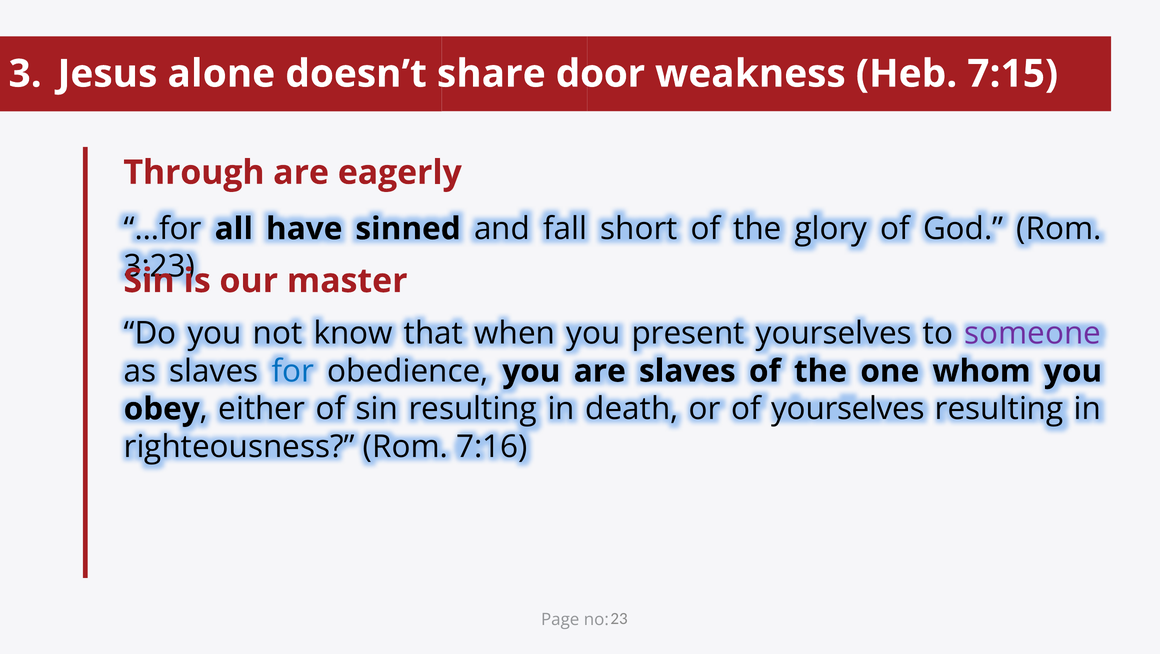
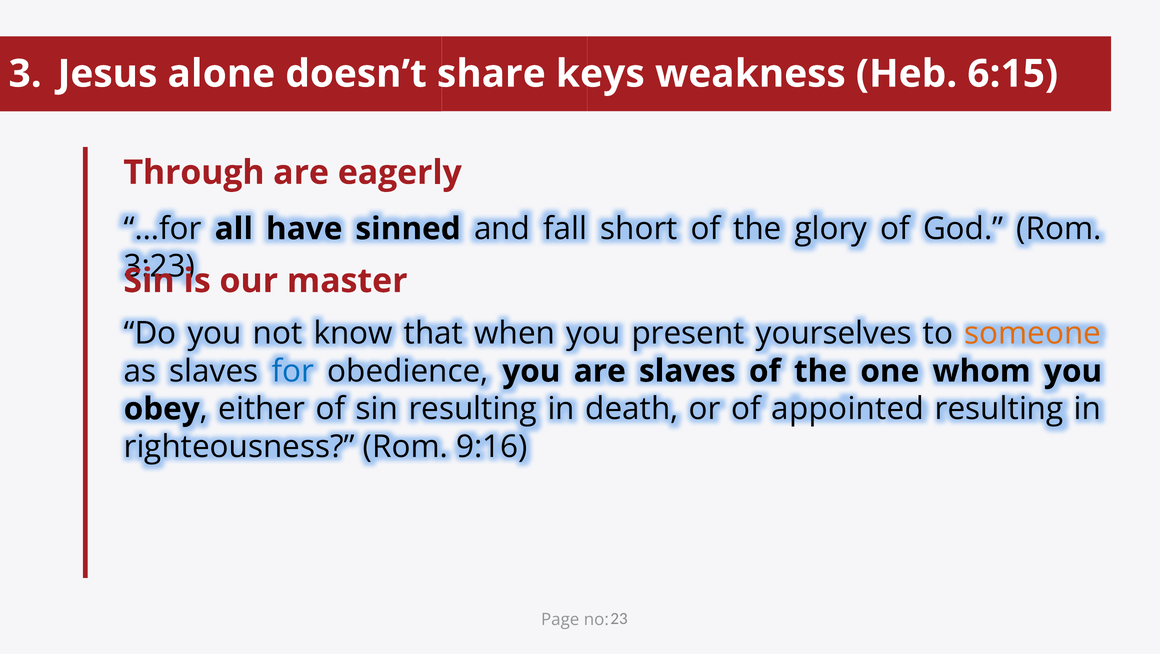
door: door -> keys (600, 74)
7:15: 7:15 -> 6:15 (1013, 74)
someone colour: purple -> orange (1033, 334)
of yourselves: yourselves -> appointed (848, 409)
7:16: 7:16 -> 9:16 (492, 447)
